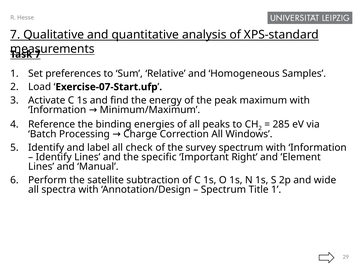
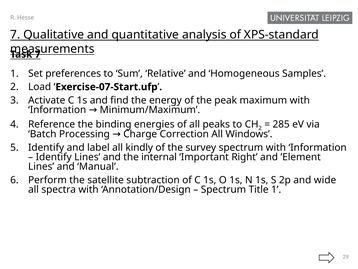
check: check -> kindly (139, 147)
specific: specific -> internal (159, 157)
